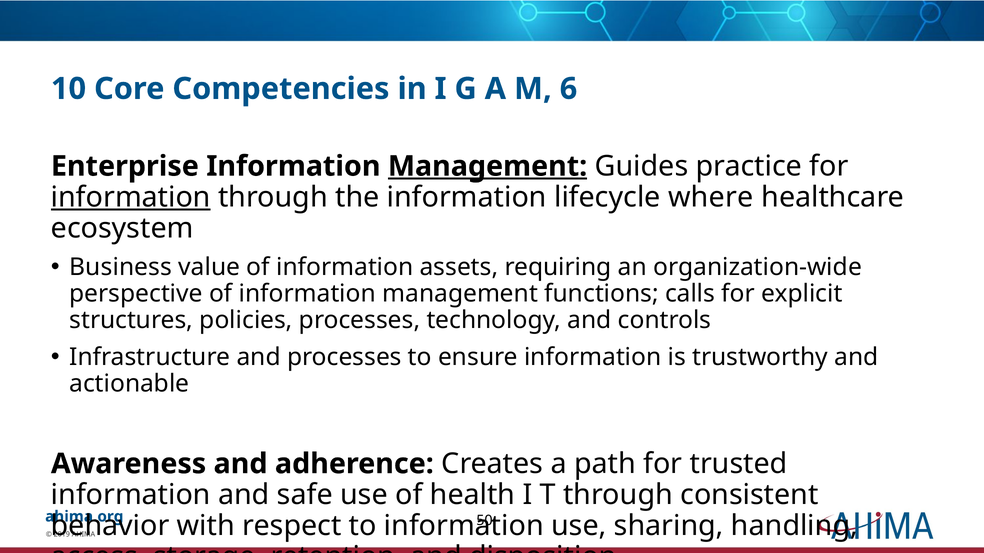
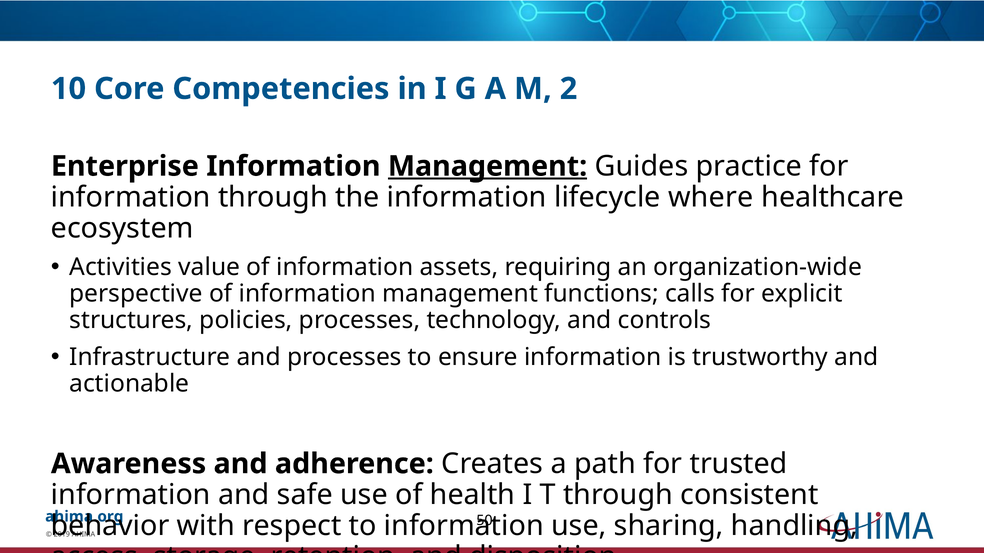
6: 6 -> 2 (569, 89)
information underline: present -> none (131, 197)
Business: Business -> Activities (121, 267)
